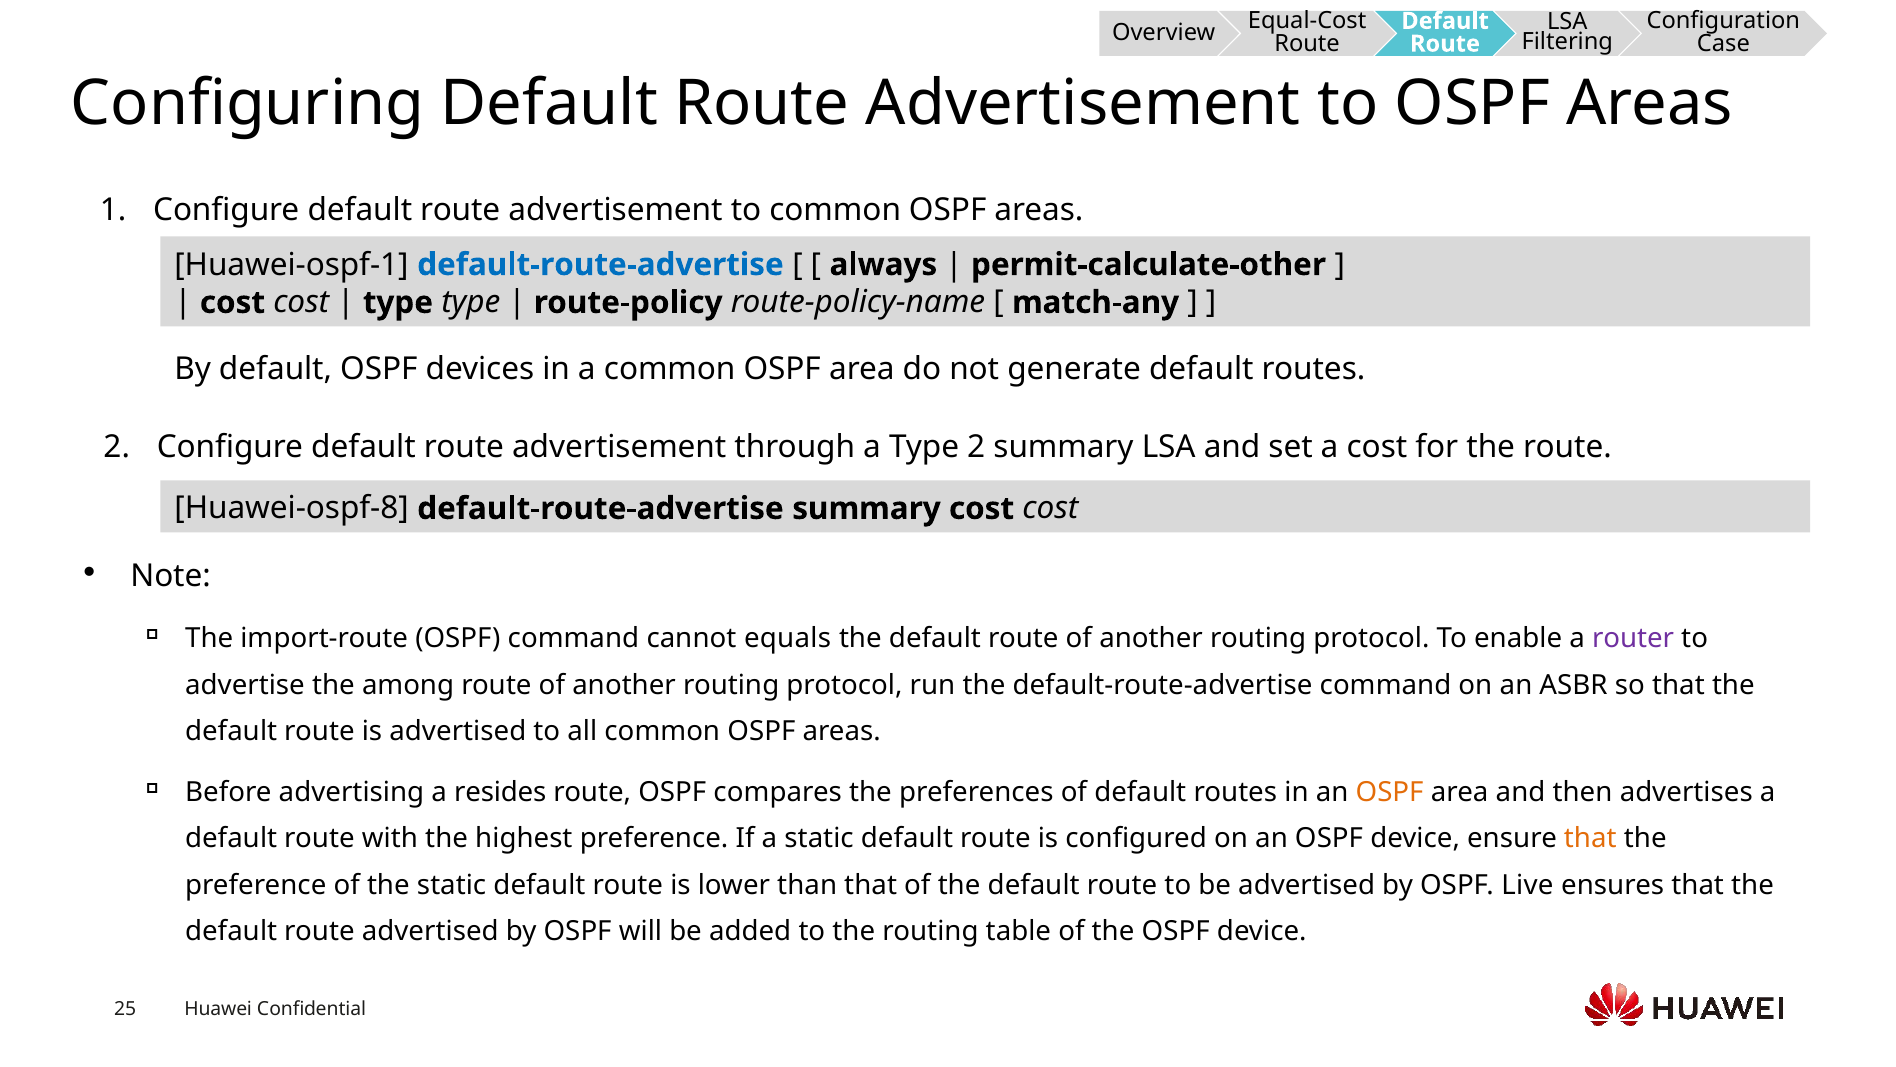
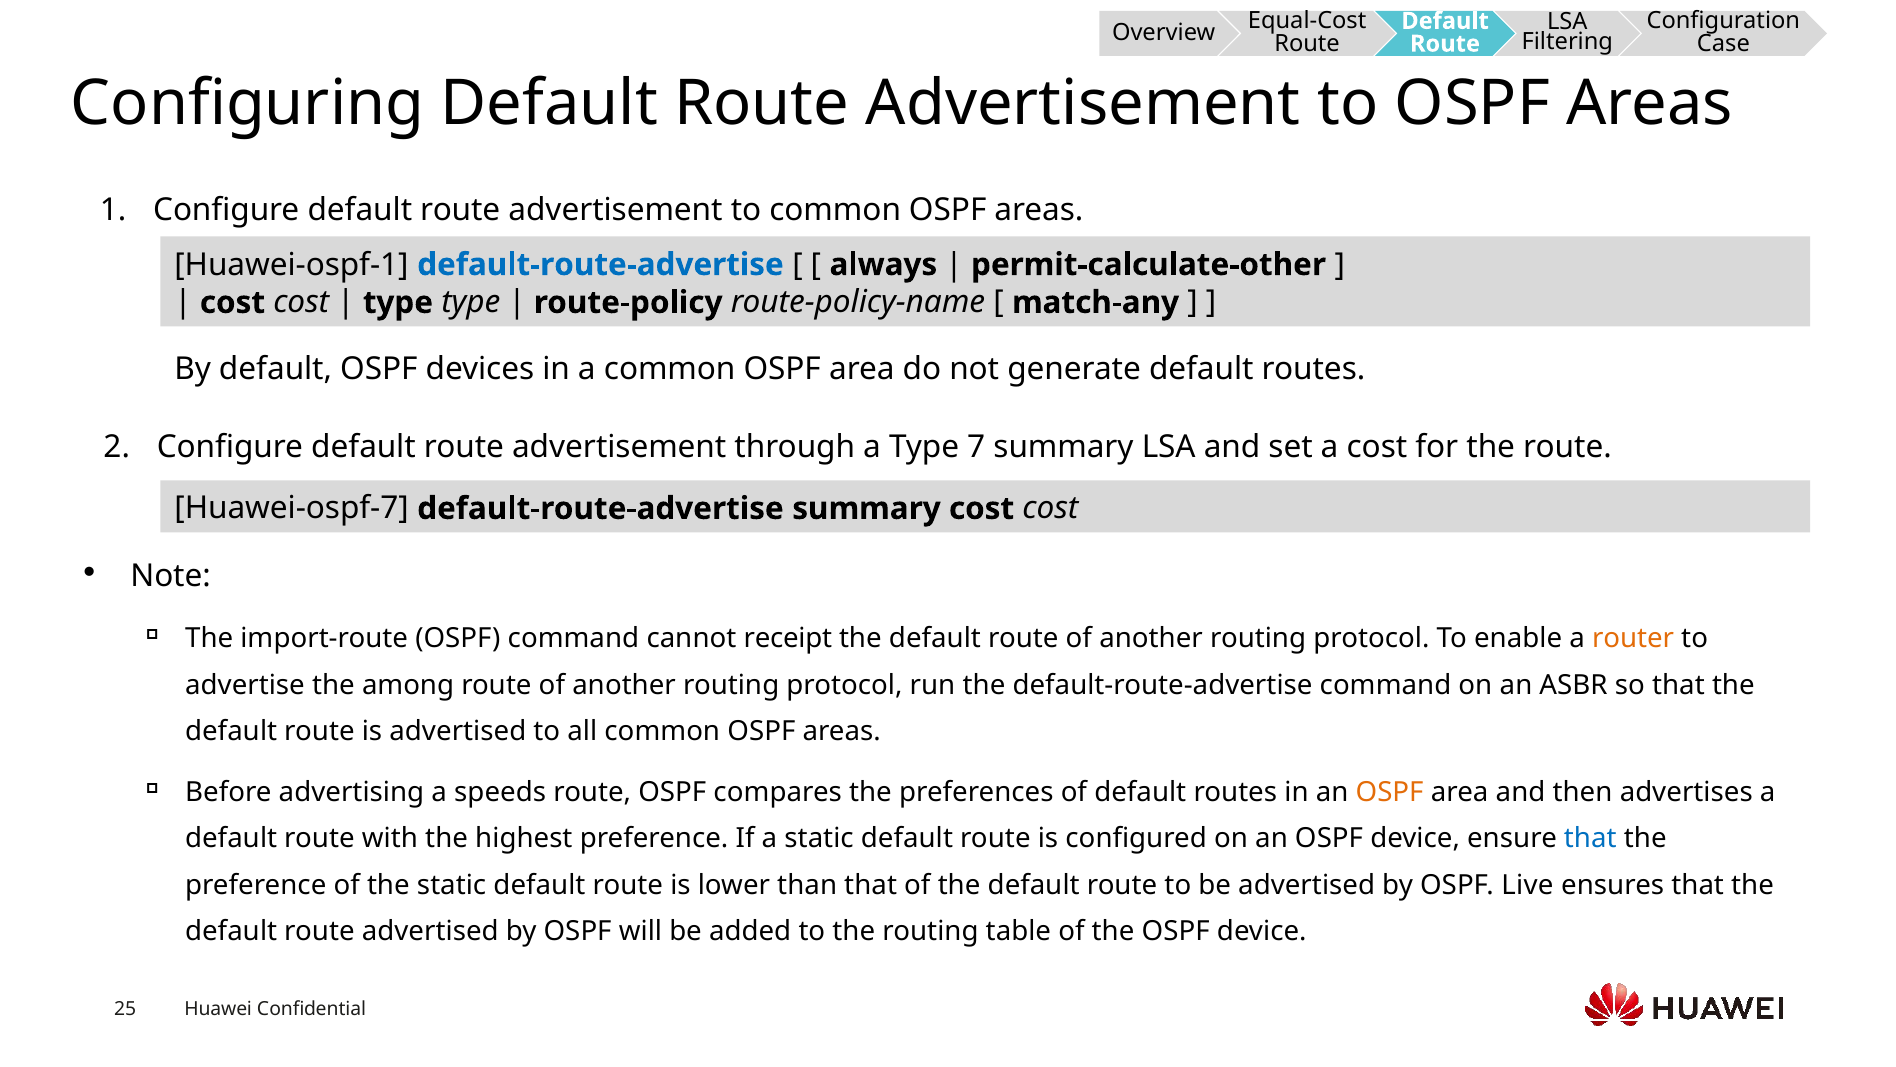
Type 2: 2 -> 7 (976, 447)
Huawei-ospf-8: Huawei-ospf-8 -> Huawei-ospf-7 (292, 508)
equals: equals -> receipt (788, 638)
router colour: purple -> orange (1633, 638)
resides: resides -> speeds (500, 792)
that colour: orange -> blue (1590, 838)
